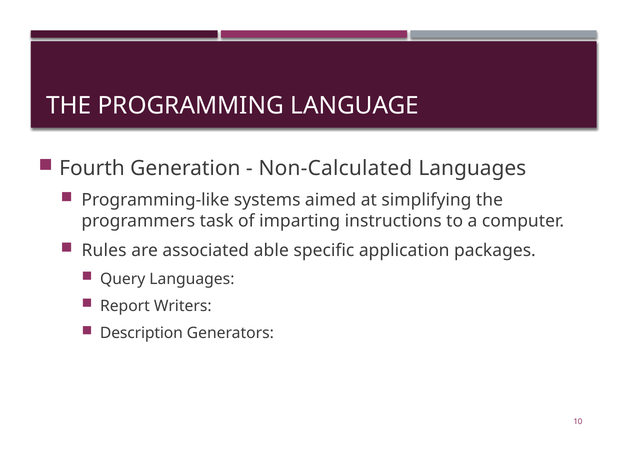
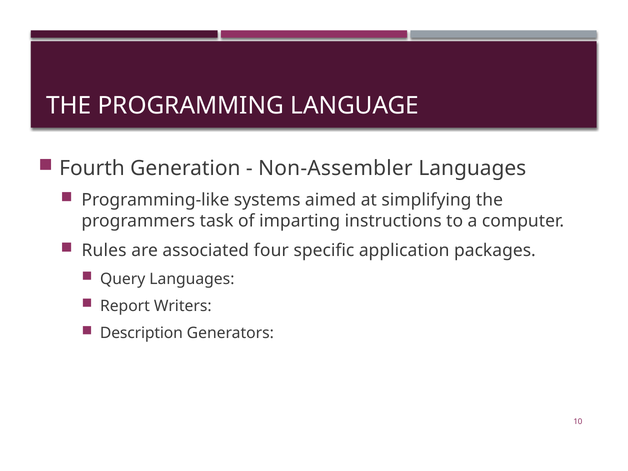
Non-Calculated: Non-Calculated -> Non-Assembler (335, 169)
able: able -> four (271, 251)
